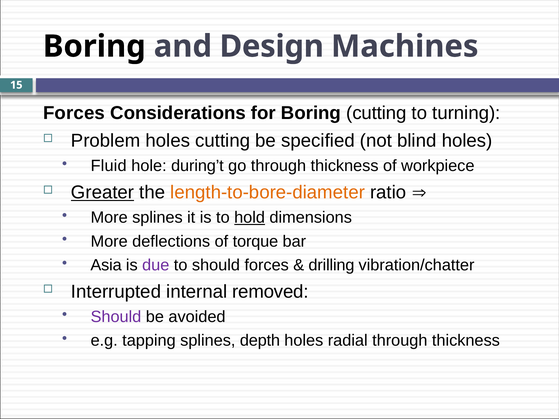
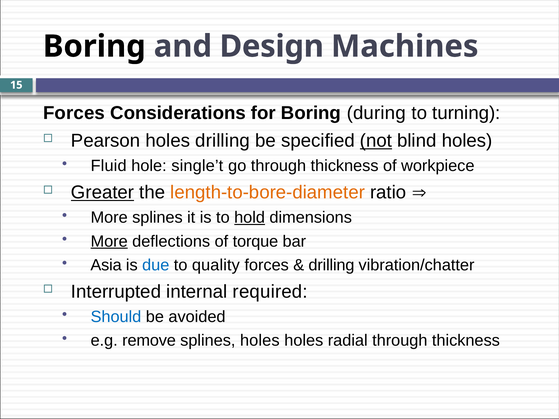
Boring cutting: cutting -> during (376, 113)
Problem: Problem -> Pearson (106, 141)
holes cutting: cutting -> drilling (223, 141)
not underline: none -> present (376, 141)
during’t: during’t -> single’t (197, 166)
More underline: none -> present (109, 241)
due colour: purple -> blue (156, 265)
to should: should -> quality (216, 265)
removed: removed -> required (270, 292)
Should colour: purple -> blue (116, 317)
tapping: tapping -> remove (149, 341)
splines depth: depth -> holes (260, 341)
